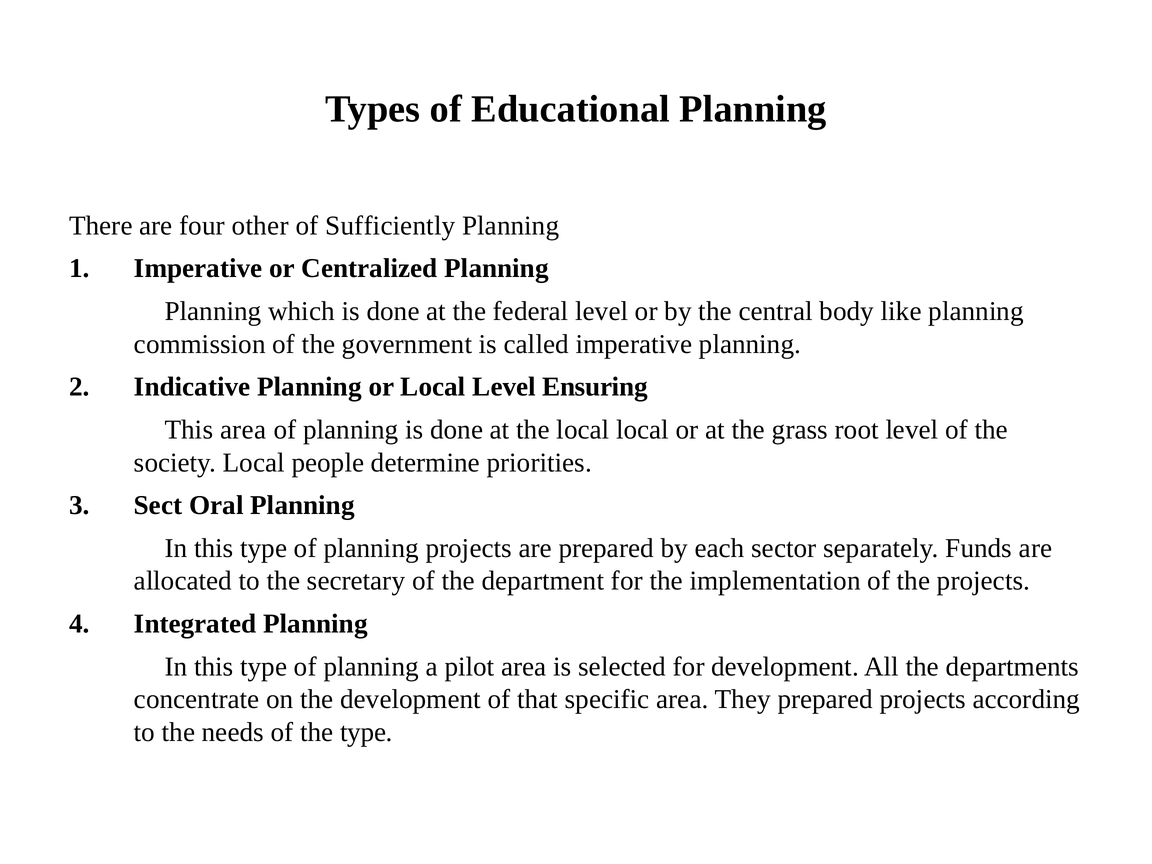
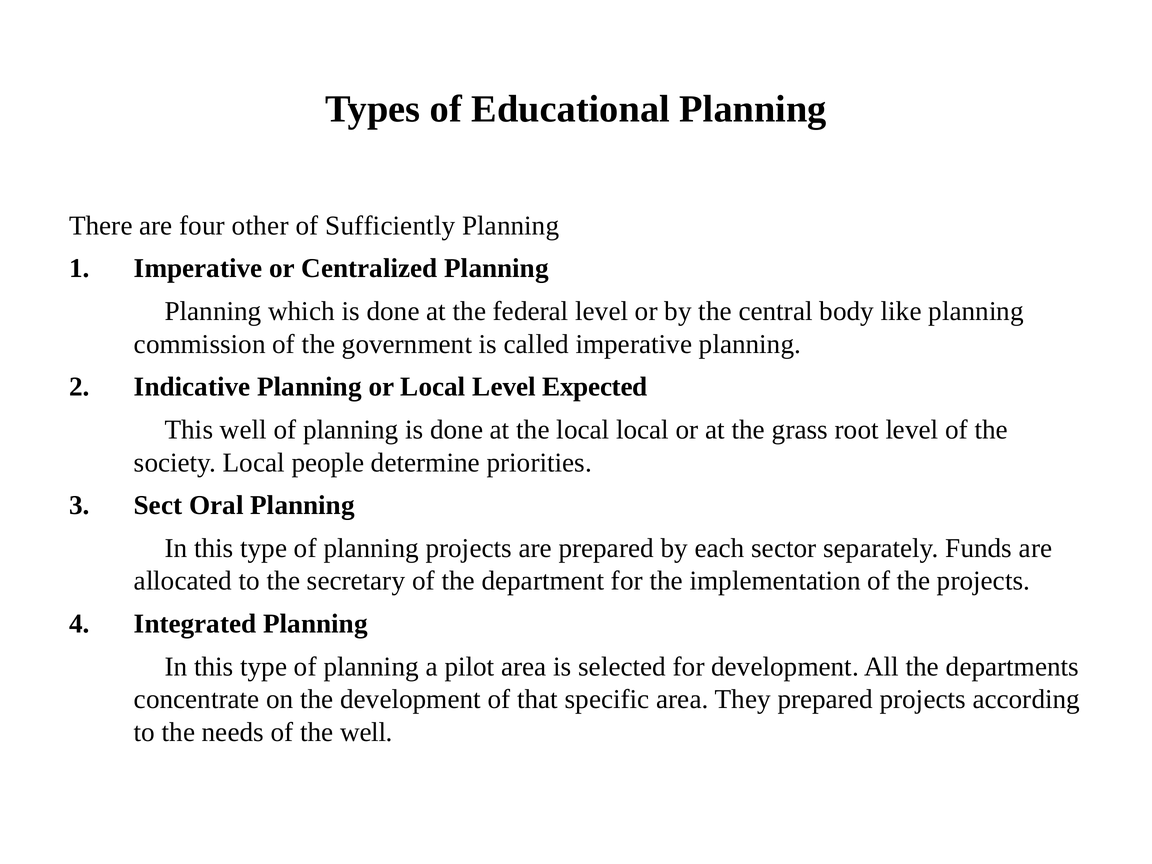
Ensuring: Ensuring -> Expected (595, 387)
This area: area -> well (243, 430)
the type: type -> well (366, 732)
